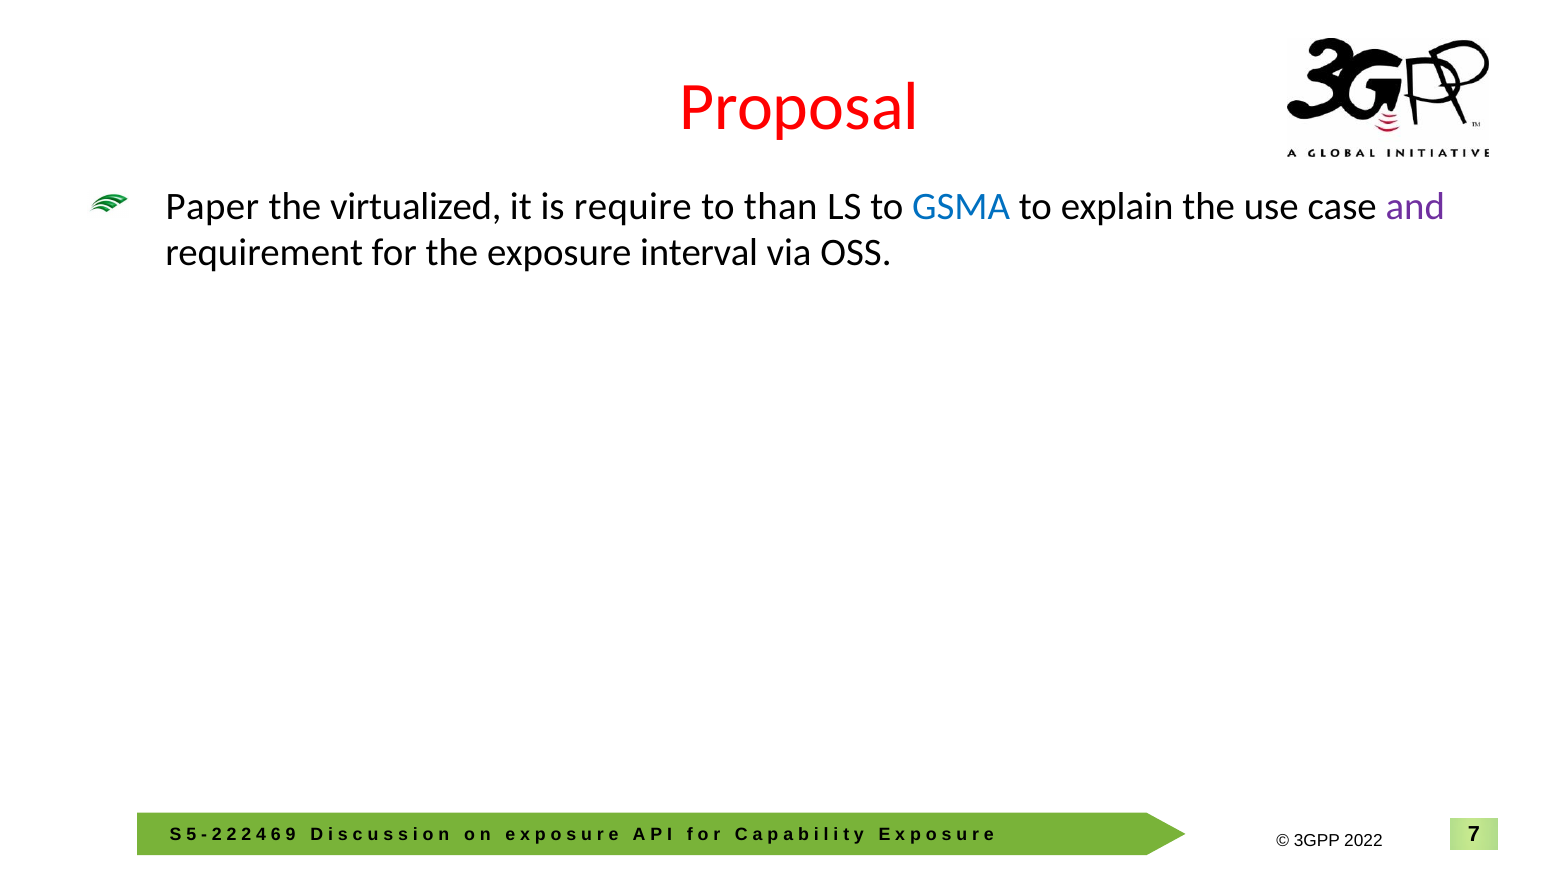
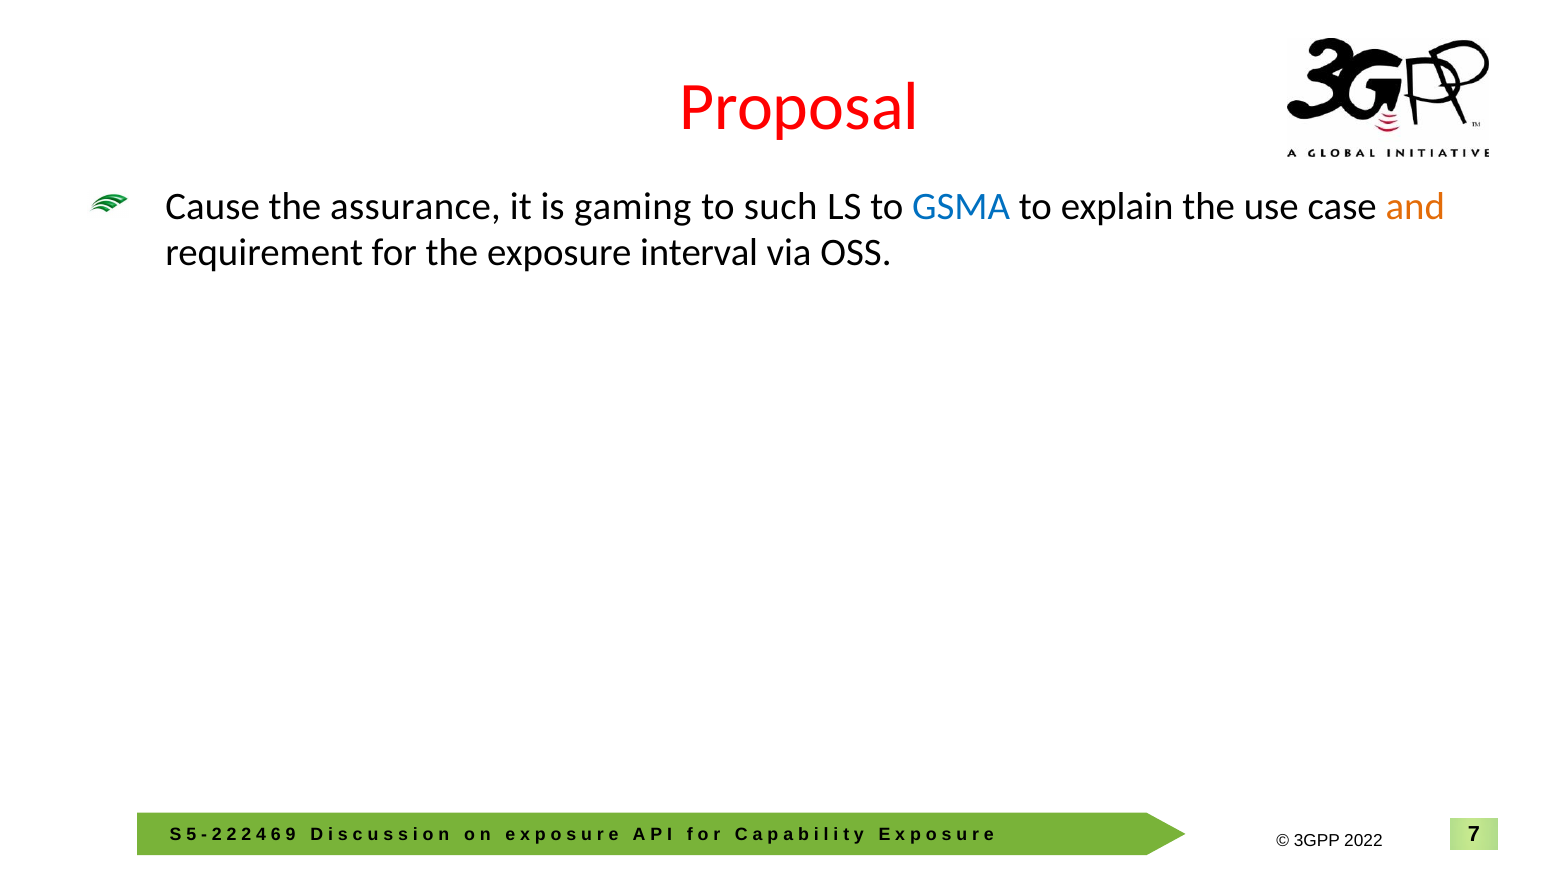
Paper: Paper -> Cause (213, 207)
virtualized: virtualized -> assurance (415, 207)
require: require -> gaming (633, 207)
than: than -> such (781, 207)
and colour: purple -> orange (1415, 207)
